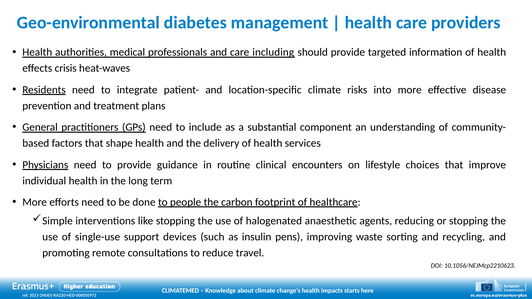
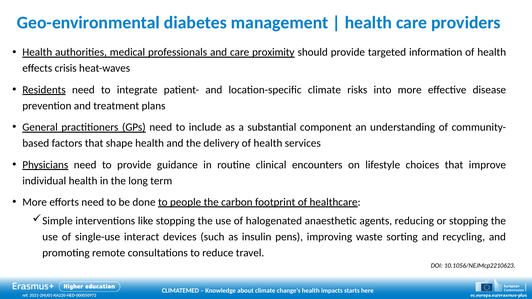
including: including -> proximity (273, 52)
support: support -> interact (142, 237)
